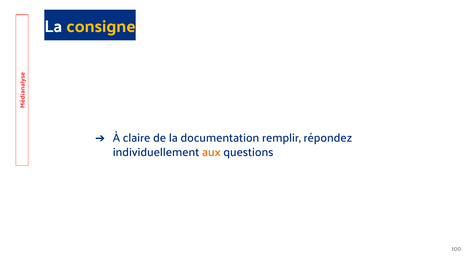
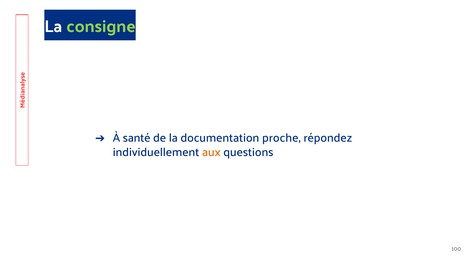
consigne colour: yellow -> light green (101, 26)
claire: claire -> santé (137, 138)
remplir: remplir -> proche (281, 138)
